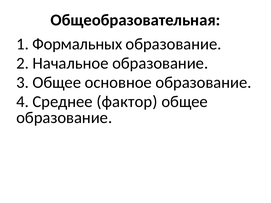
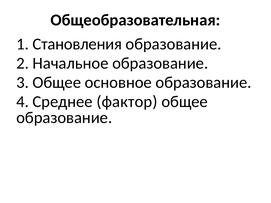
Формальных: Формальных -> Становления (77, 44)
